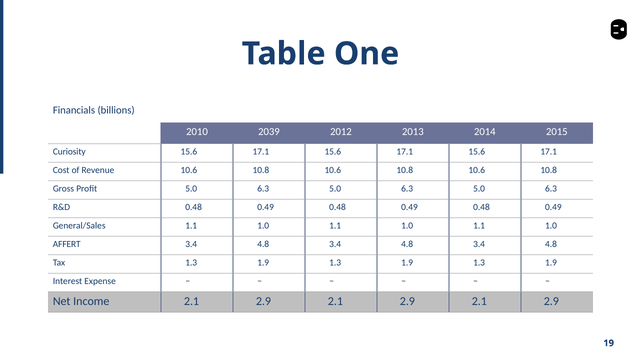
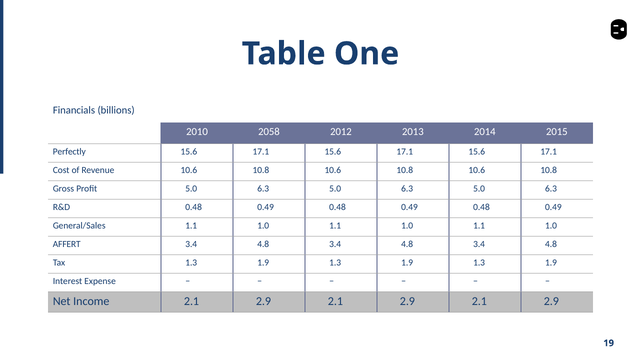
2039: 2039 -> 2058 (269, 132)
Curiosity: Curiosity -> Perfectly (69, 152)
